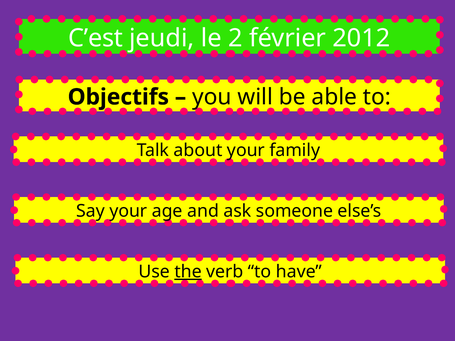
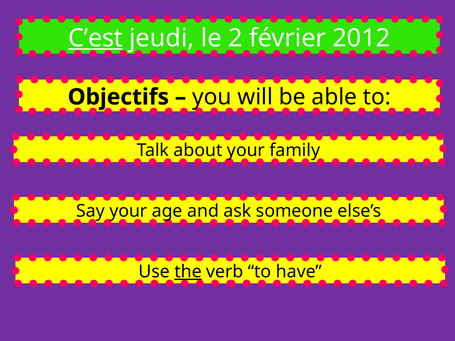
C’est underline: none -> present (96, 38)
